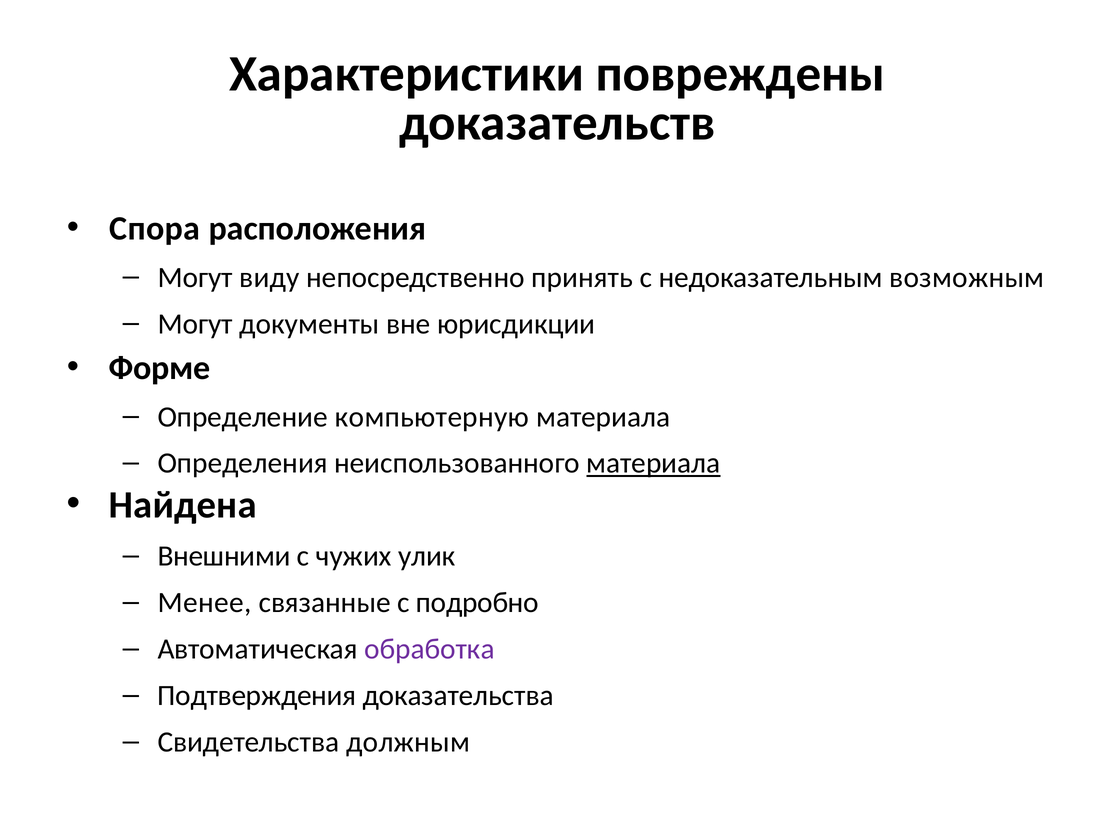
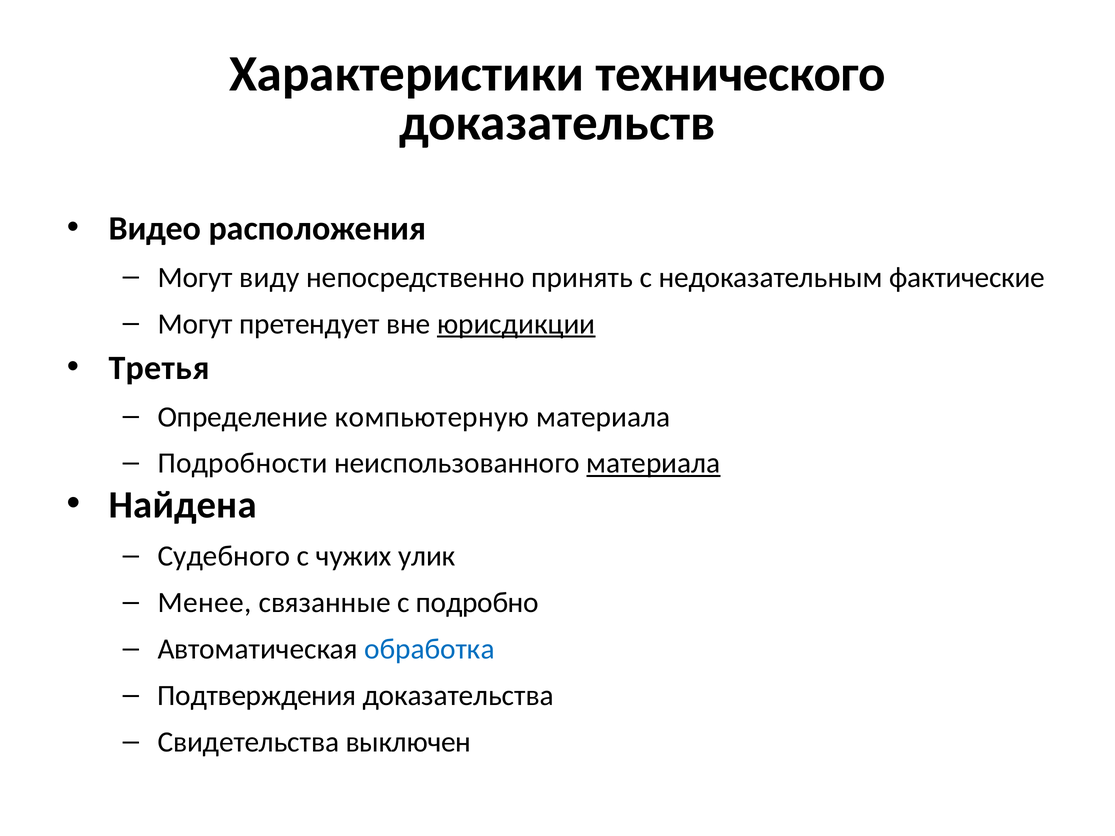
повреждены: повреждены -> технического (741, 74)
Спора: Спора -> Видео (155, 229)
возможным: возможным -> фактические (967, 277)
документы: документы -> претендует (310, 324)
юрисдикции underline: none -> present (516, 324)
Форме: Форме -> Третья (159, 368)
Определения: Определения -> Подробности (243, 463)
Внешними: Внешними -> Судебного (224, 556)
обработка colour: purple -> blue (430, 649)
должным: должным -> выключен (408, 742)
